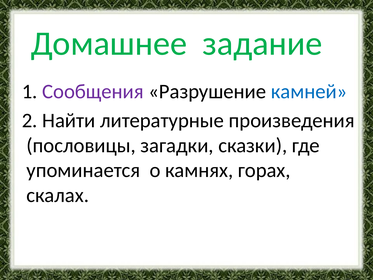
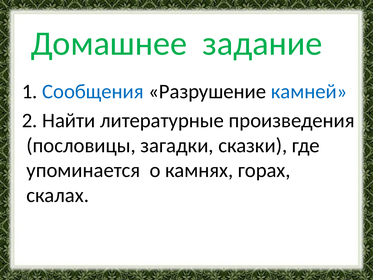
Сообщения colour: purple -> blue (93, 92)
